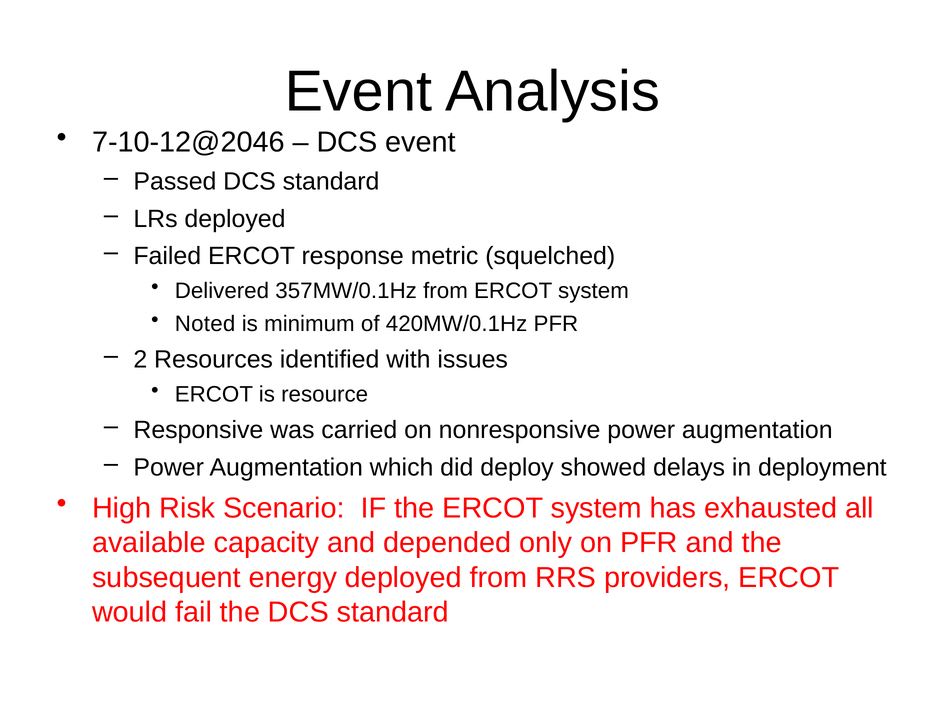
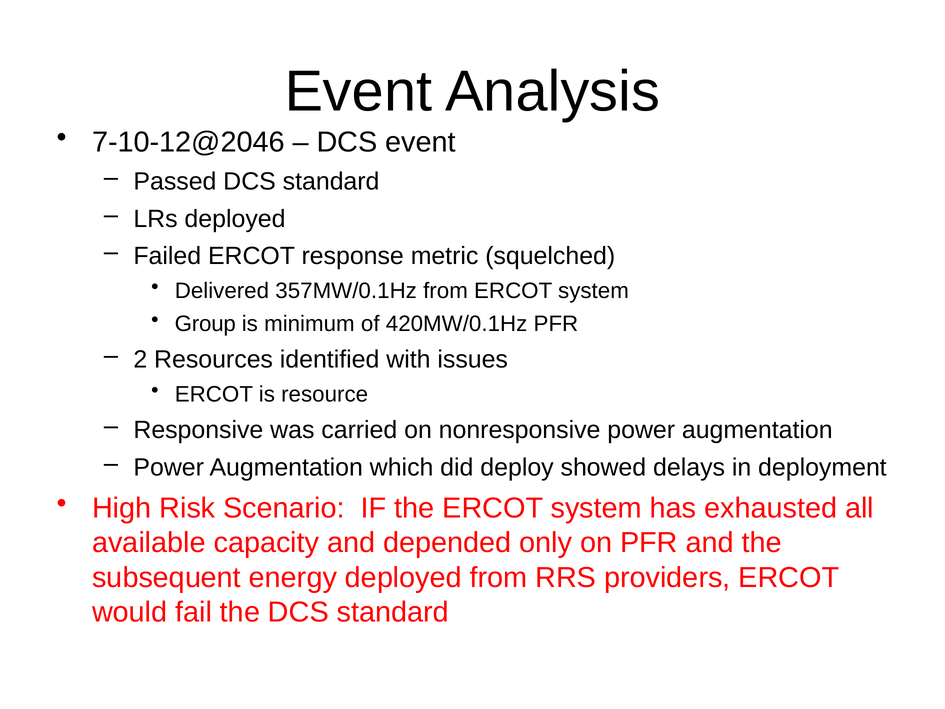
Noted: Noted -> Group (205, 324)
